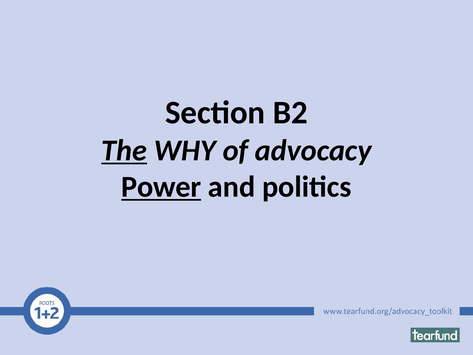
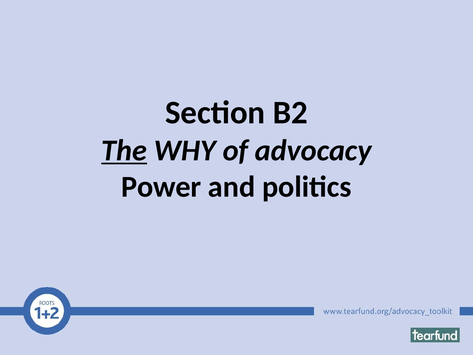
Power underline: present -> none (161, 187)
